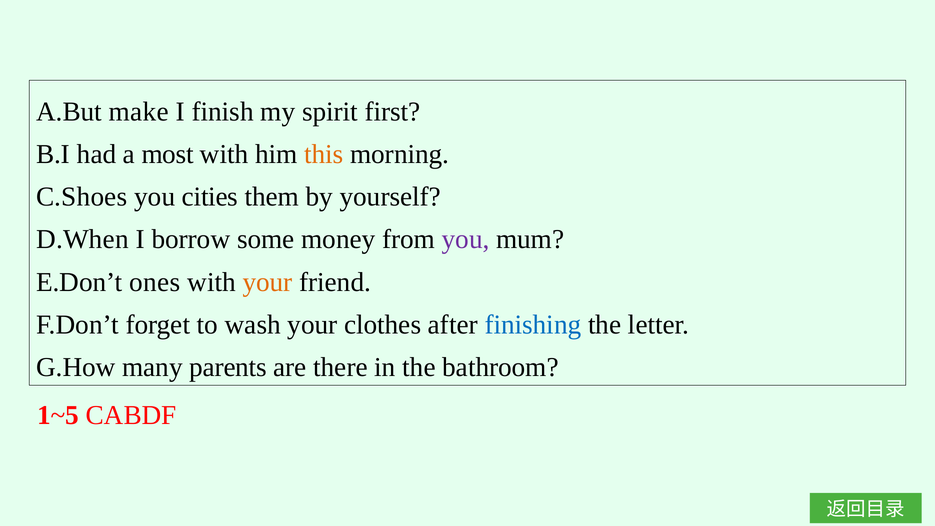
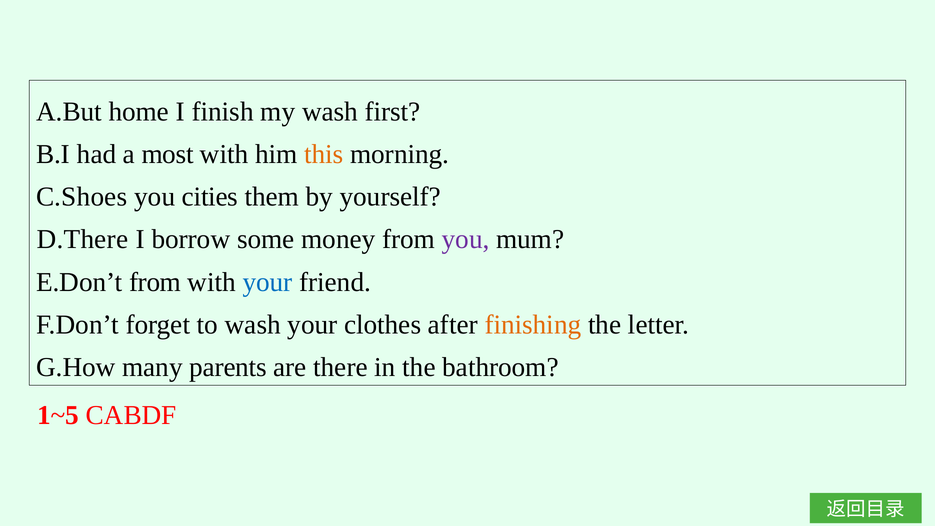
make: make -> home (139, 112)
my spirit: spirit -> wash (330, 112)
D.When: D.When -> D.There (82, 239)
E.Don’t ones: ones -> from (155, 282)
your colour: orange -> blue (268, 282)
finishing colour: blue -> orange (533, 325)
